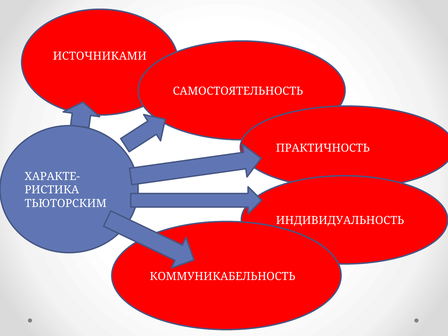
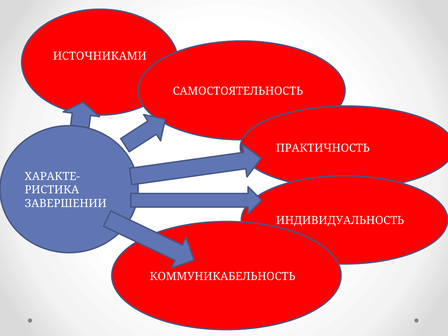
ТЬЮТОРСКИМ: ТЬЮТОРСКИМ -> ЗАВЕРШЕНИИ (66, 203)
